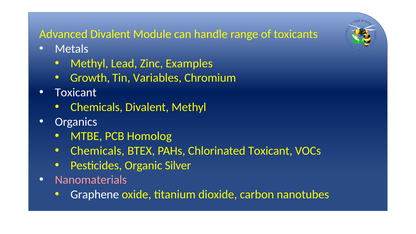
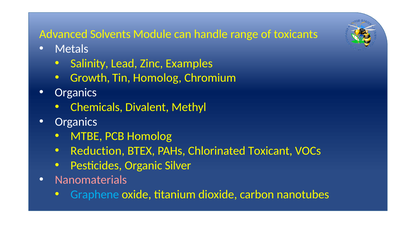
Advanced Divalent: Divalent -> Solvents (110, 34)
Methyl: Methyl -> Salinity (89, 63)
Tin Variables: Variables -> Homolog (157, 78)
Toxicant: Toxicant -> Organics (76, 93)
Chemicals: Chemicals -> Reduction (98, 151)
Graphene colour: white -> light blue (95, 195)
